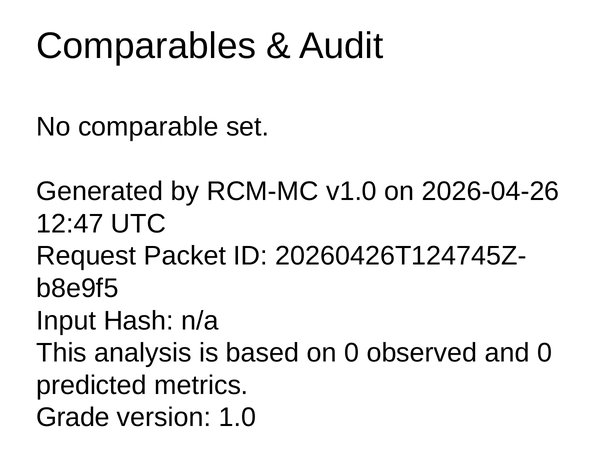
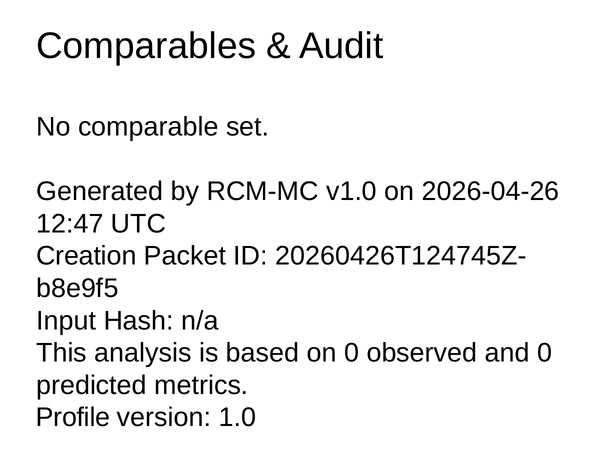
Request: Request -> Creation (86, 256)
Grade: Grade -> Profile (73, 417)
